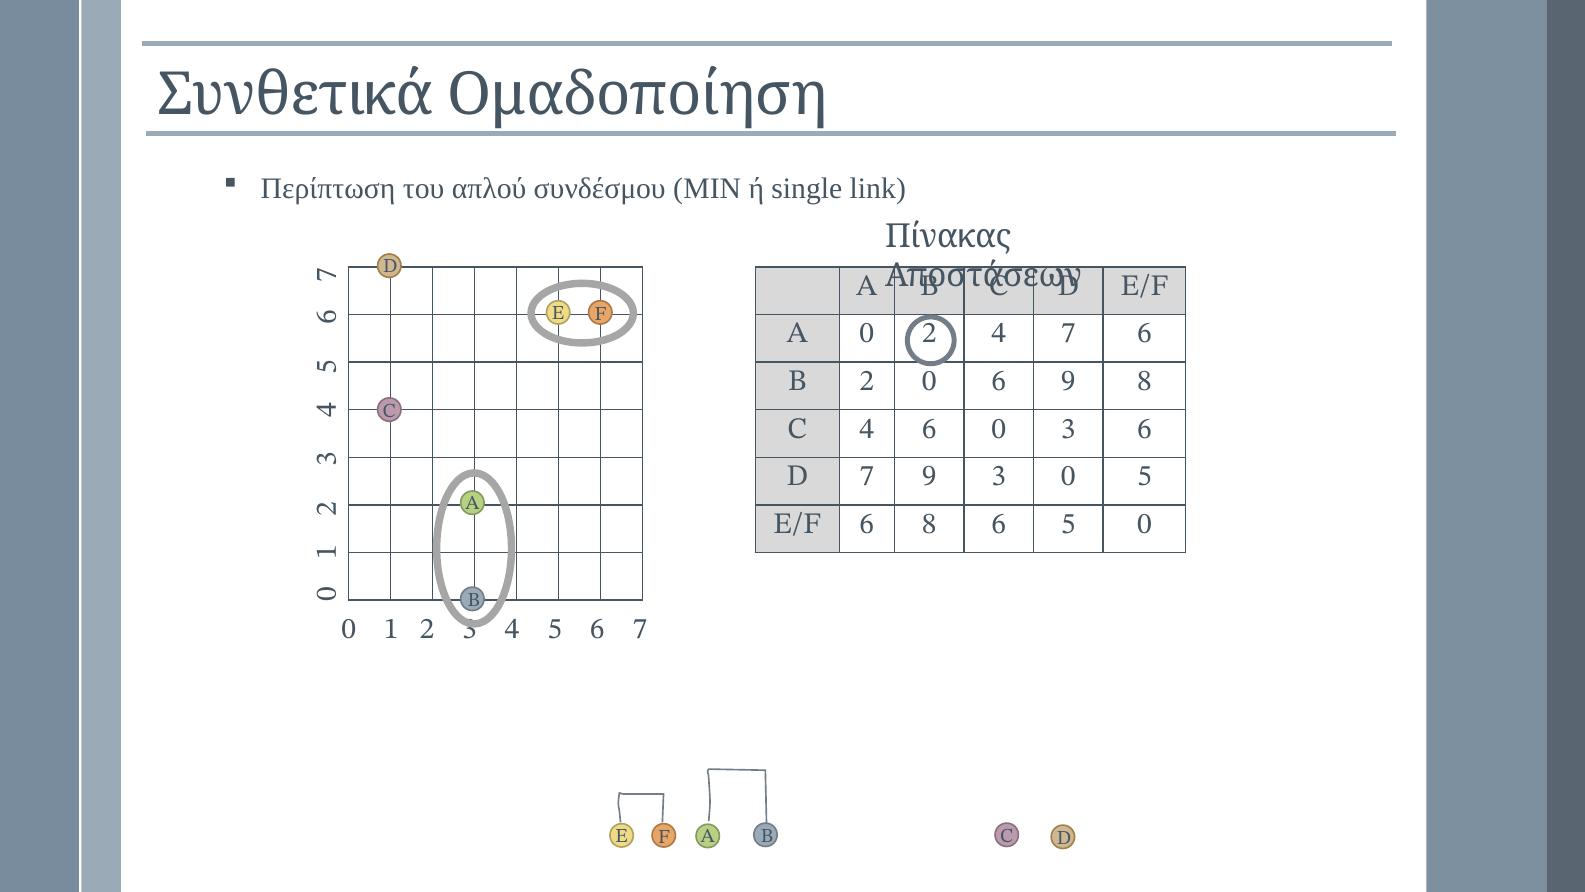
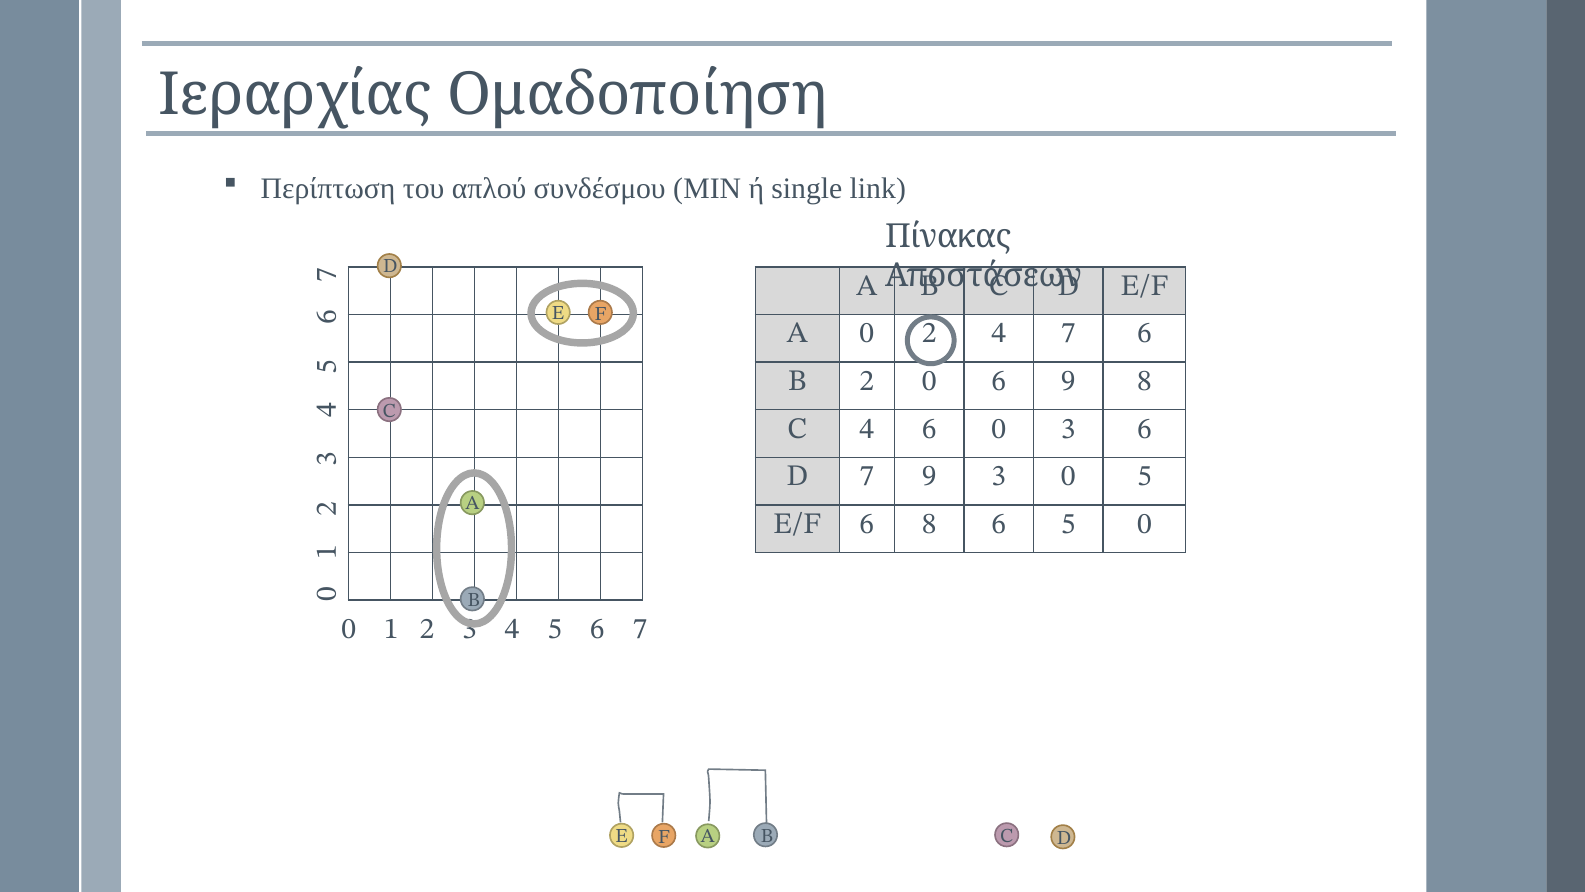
Συνθετικά: Συνθετικά -> Ιεραρχίας (295, 95)
